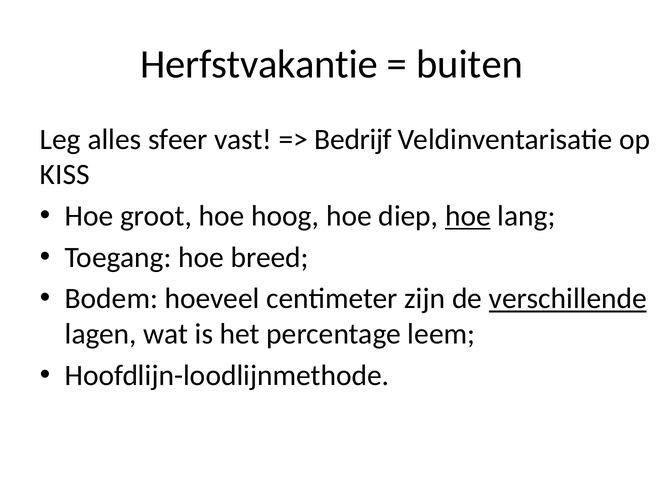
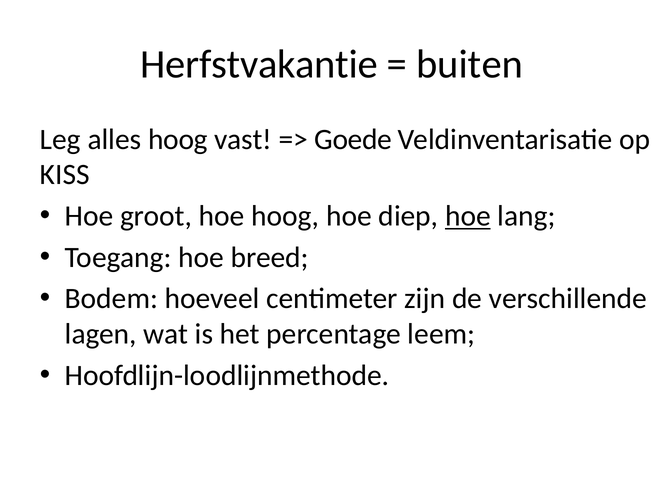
alles sfeer: sfeer -> hoog (178, 139)
Bedrijf: Bedrijf -> Goede (353, 139)
verschillende underline: present -> none (568, 299)
